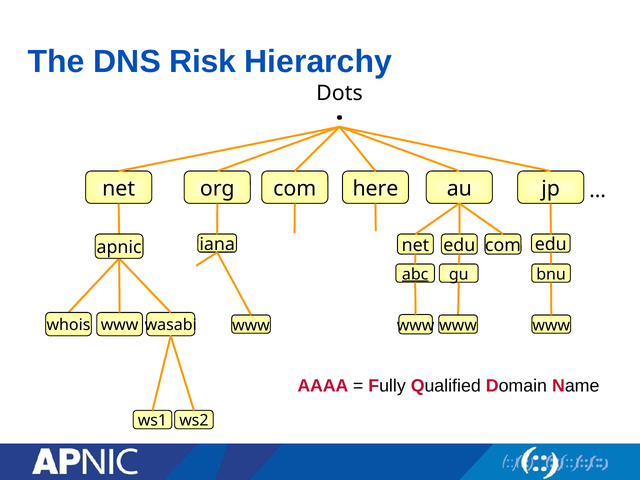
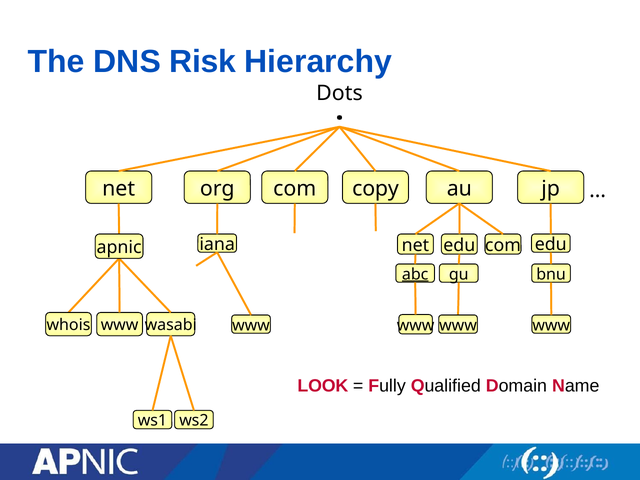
here: here -> copy (376, 189)
iana underline: present -> none (217, 244)
AAAA: AAAA -> LOOK (323, 386)
